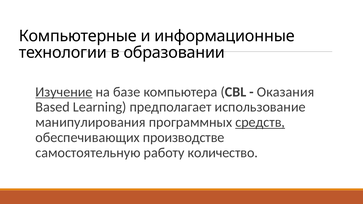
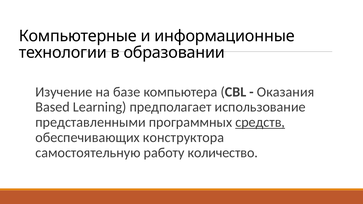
Изучение underline: present -> none (64, 92)
манипулирования: манипулирования -> представленными (91, 122)
производстве: производстве -> конструктора (184, 138)
